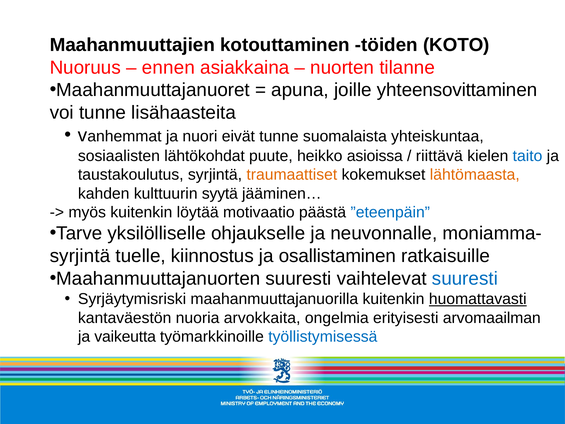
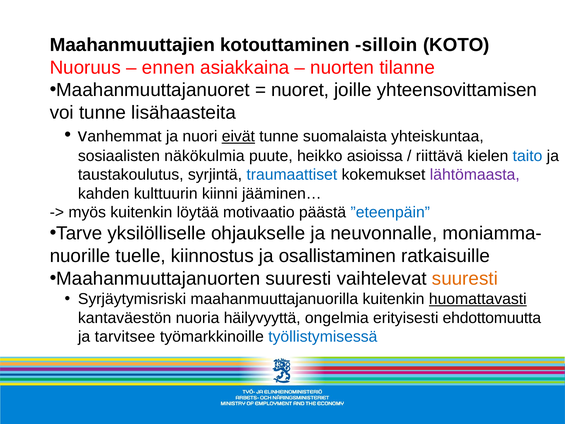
töiden: töiden -> silloin (386, 45)
apuna: apuna -> nuoret (300, 90)
yhteensovittaminen: yhteensovittaminen -> yhteensovittamisen (457, 90)
eivät underline: none -> present (238, 136)
lähtökohdat: lähtökohdat -> näkökulmia (204, 156)
traumaattiset colour: orange -> blue (292, 175)
lähtömaasta colour: orange -> purple (475, 175)
syytä: syytä -> kiinni (220, 193)
syrjintä: syrjintä -> nuorille (80, 256)
suuresti colour: blue -> orange (465, 278)
arvokkaita: arvokkaita -> häilyvyyttä (262, 318)
arvomaailman: arvomaailman -> ehdottomuutta (492, 318)
vaikeutta: vaikeutta -> tarvitsee (125, 337)
